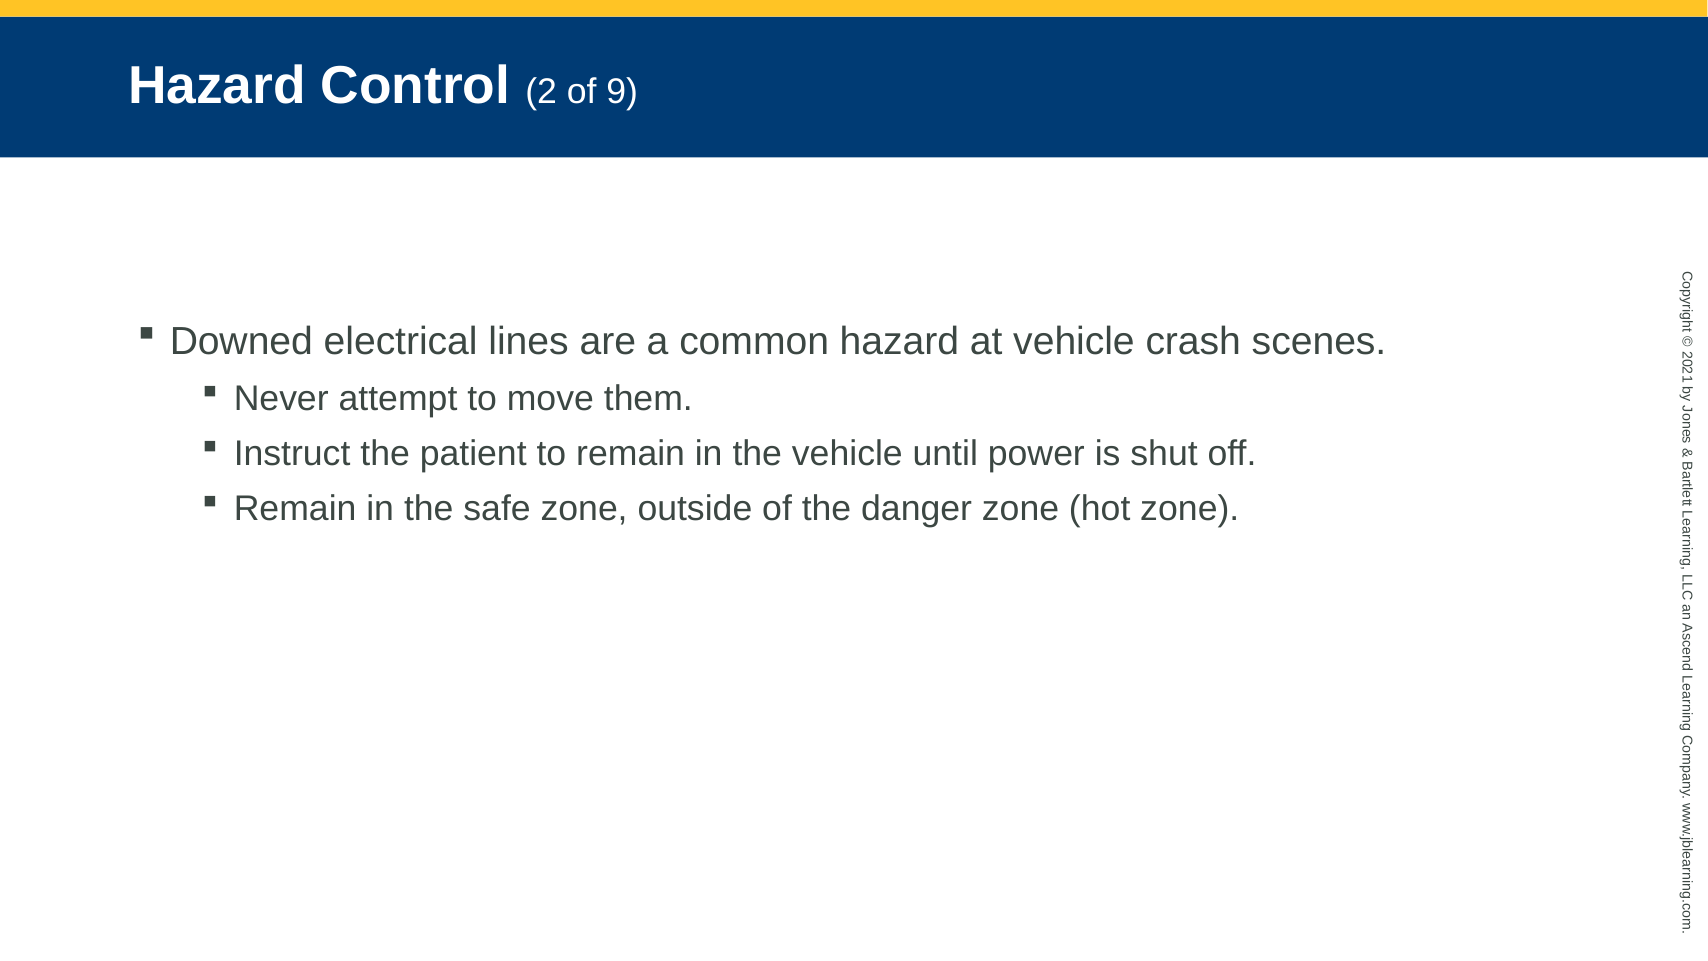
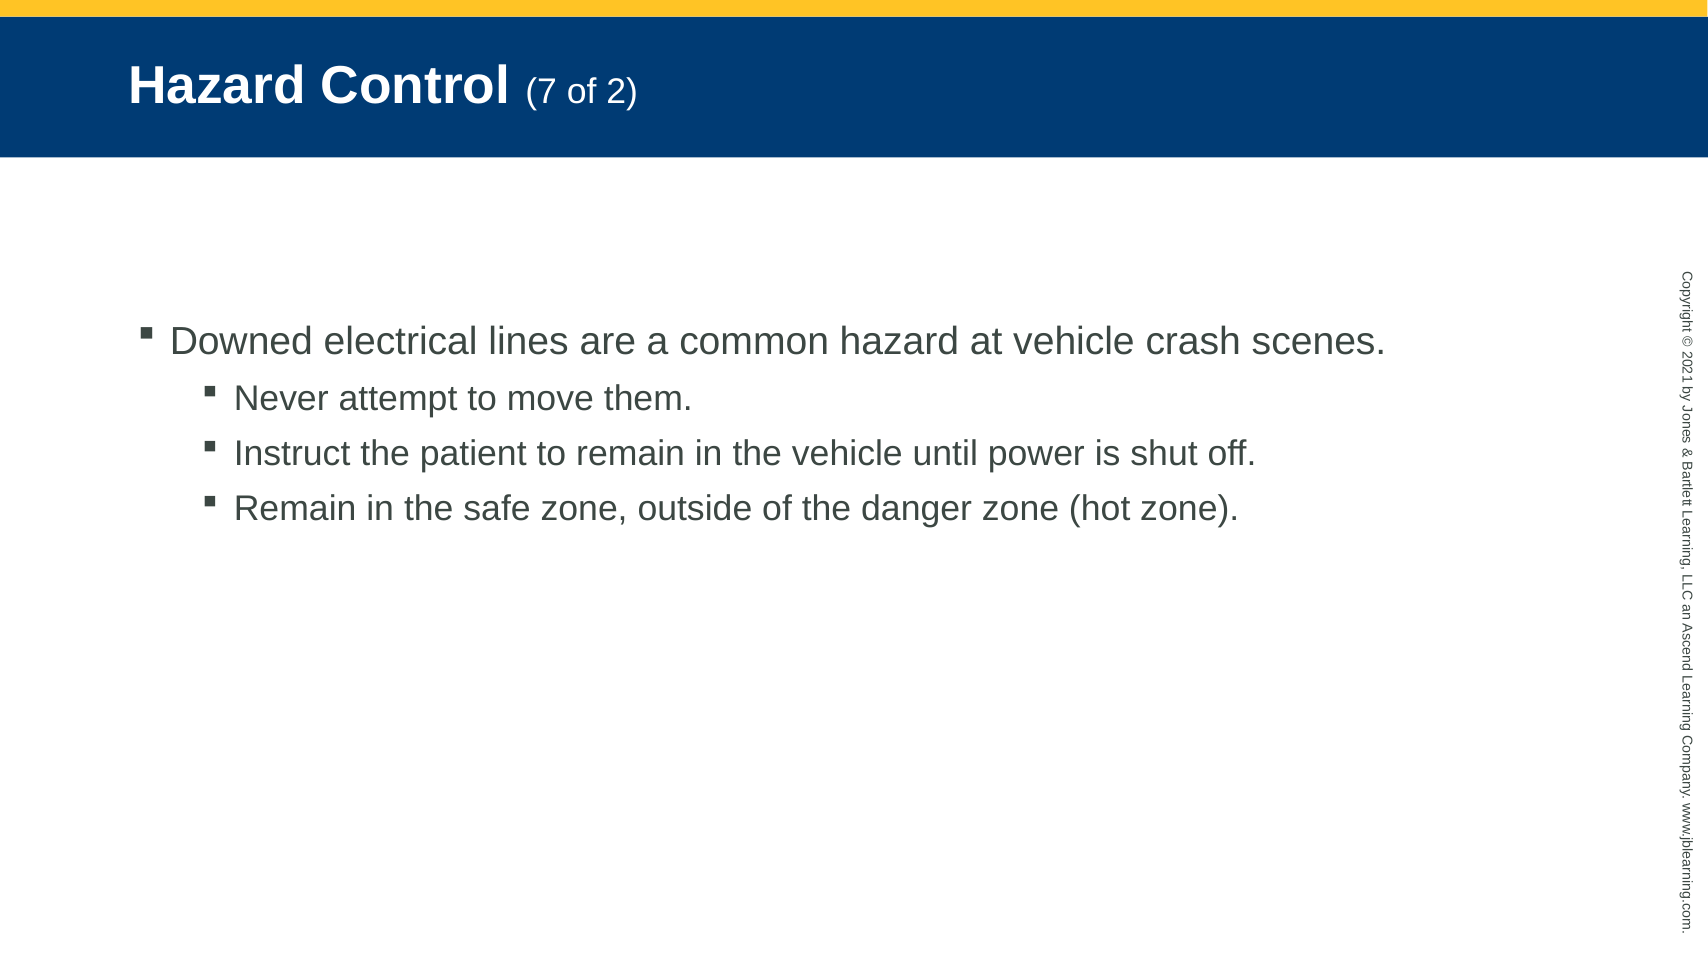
Control 2: 2 -> 7 (541, 92)
of 9: 9 -> 2 (622, 92)
